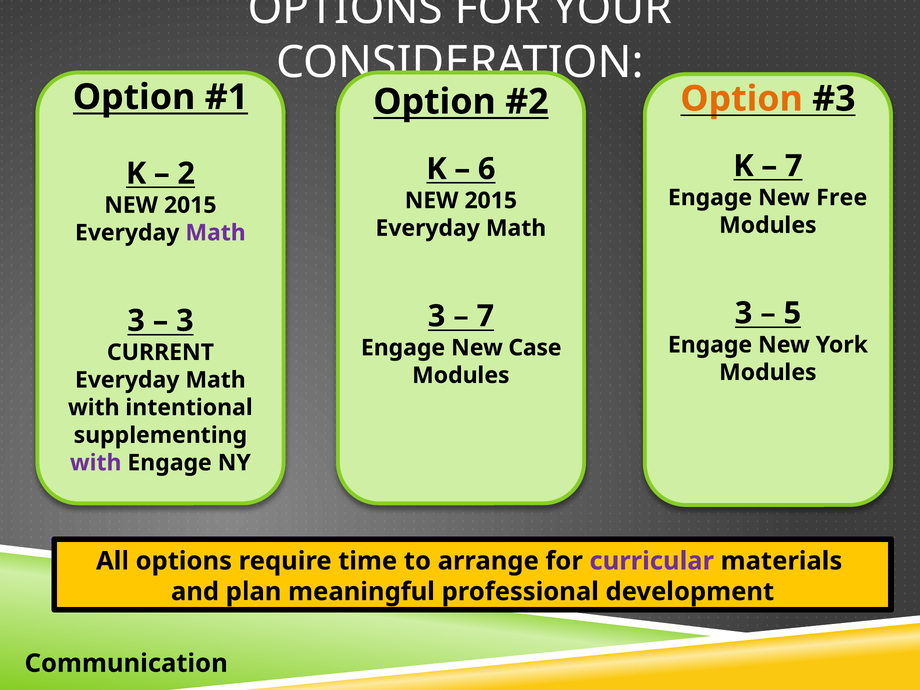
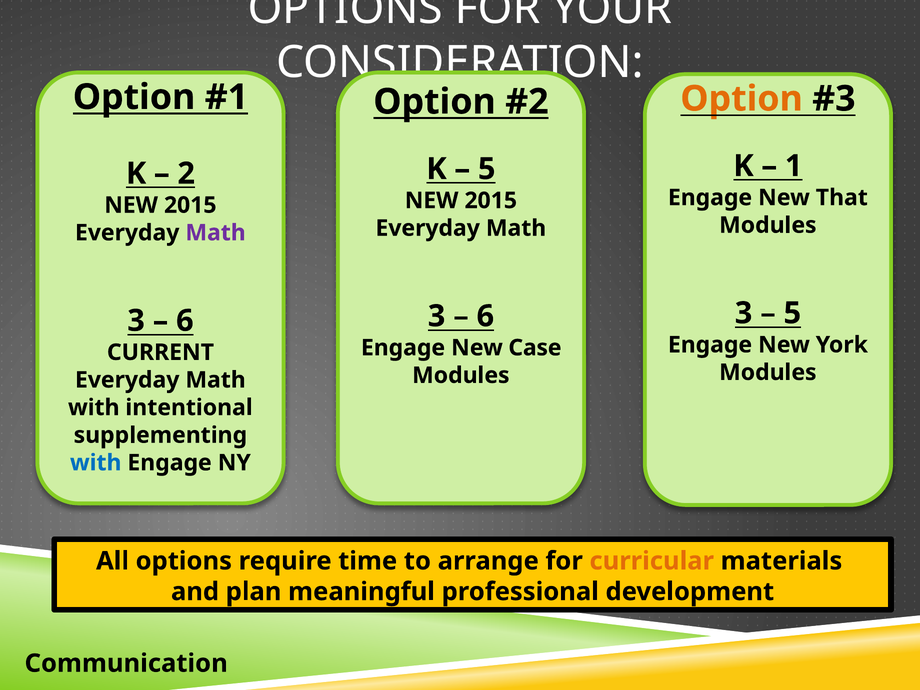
7: 7 -> 1 (794, 166)
6: 6 -> 5 (487, 169)
Free: Free -> That (842, 198)
7: 7 -> 6 (485, 316)
3: 3 -> 6 (185, 321)
with colour: purple -> blue (96, 463)
curricular colour: purple -> orange (652, 561)
